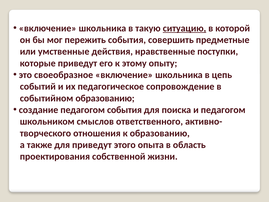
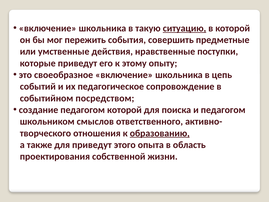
событийном образованию: образованию -> посредством (105, 98)
педагогом события: события -> которой (124, 110)
образованию underline: none -> present (160, 133)
